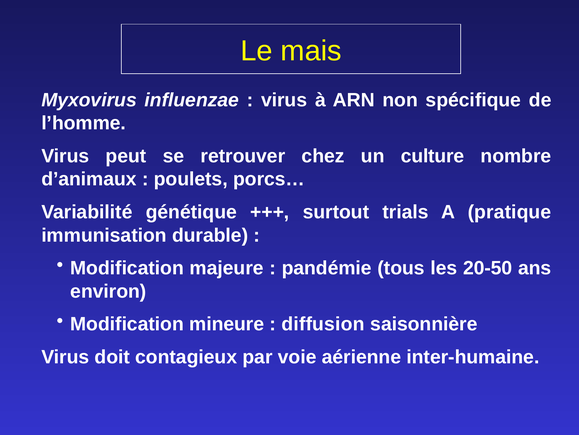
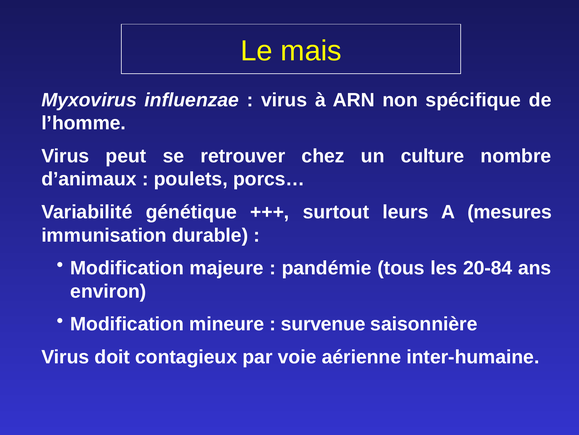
trials: trials -> leurs (405, 212)
pratique: pratique -> mesures (510, 212)
20-50: 20-50 -> 20-84 (488, 268)
diffusion: diffusion -> survenue (323, 324)
